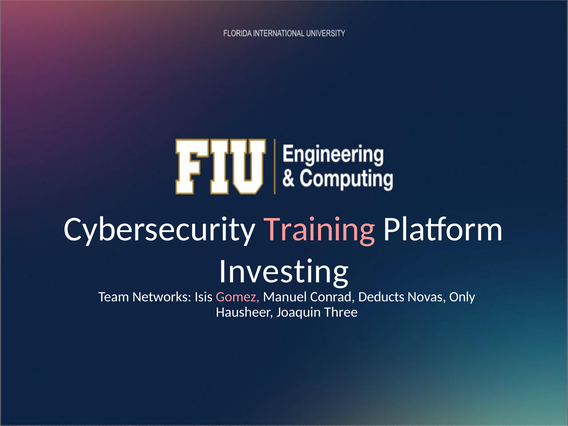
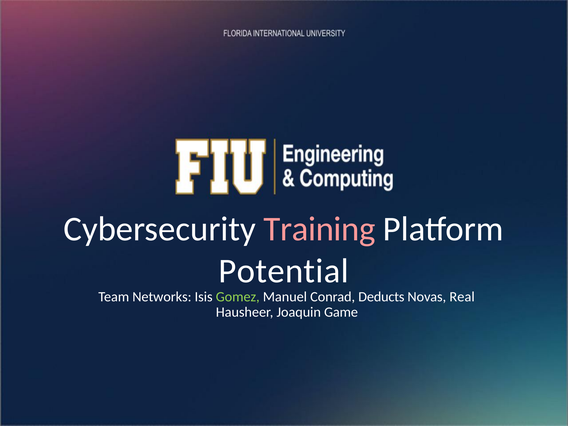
Investing: Investing -> Potential (284, 271)
Gomez colour: pink -> light green (238, 297)
Only: Only -> Real (462, 297)
Three: Three -> Game (341, 312)
